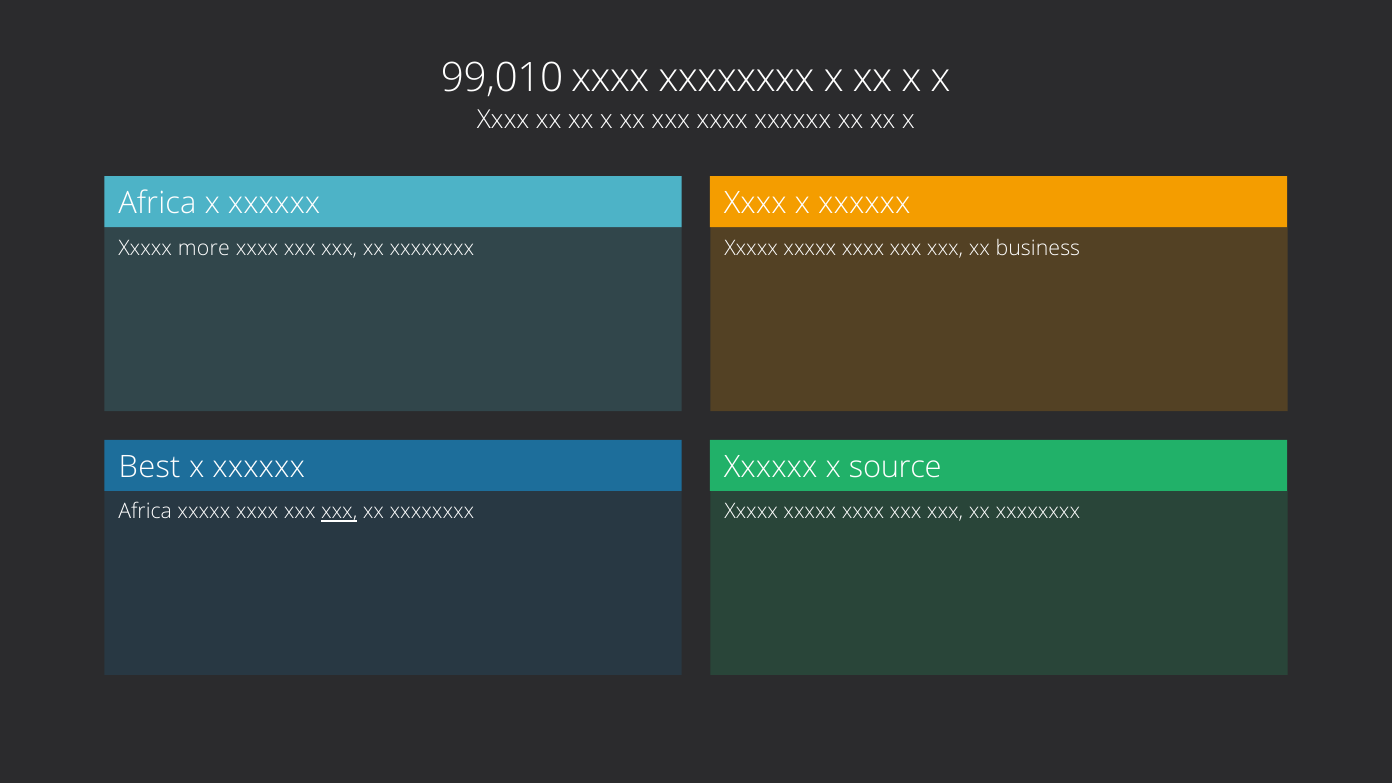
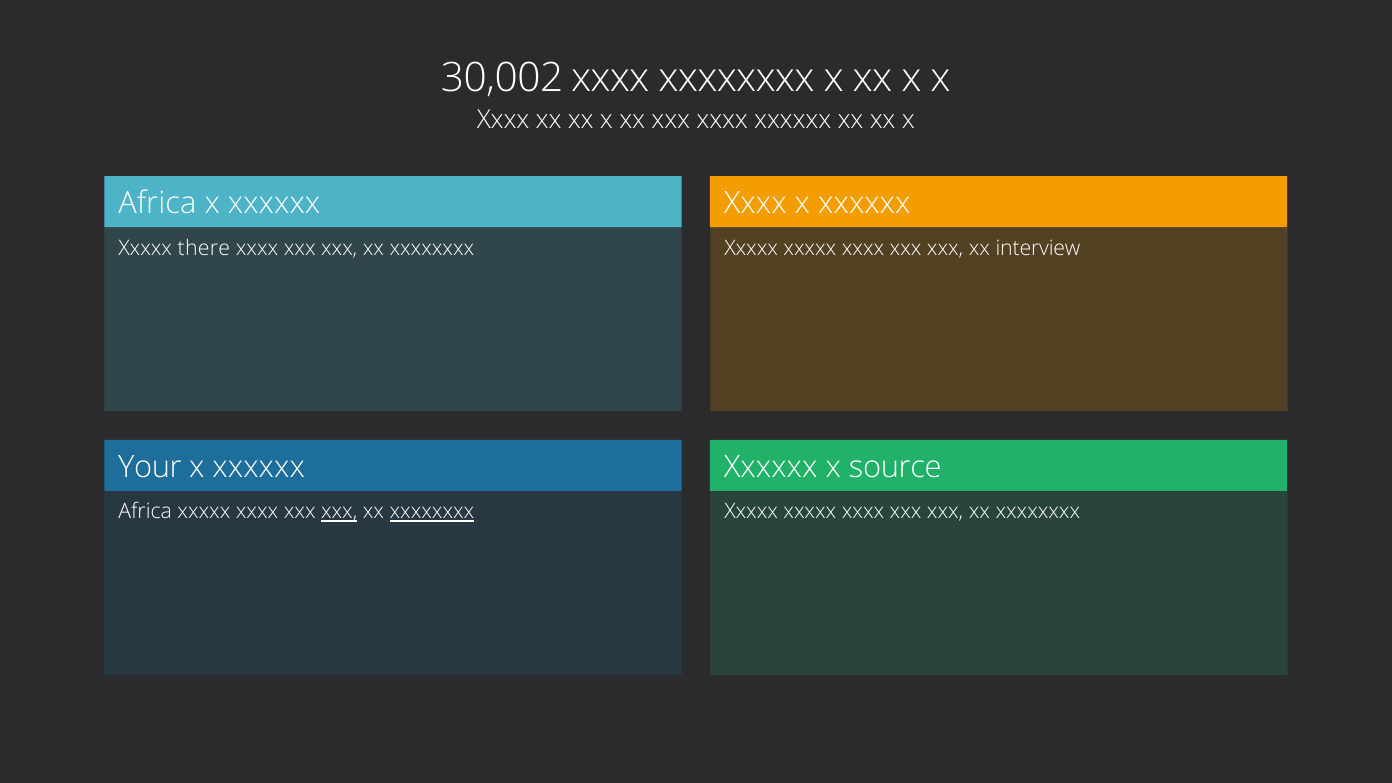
99,010: 99,010 -> 30,002 (502, 78)
more: more -> there (204, 248)
business: business -> interview (1038, 248)
Best: Best -> Your (150, 468)
xxxxxxxx underline: none -> present (432, 512)
